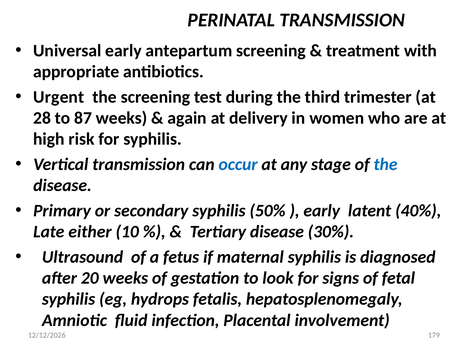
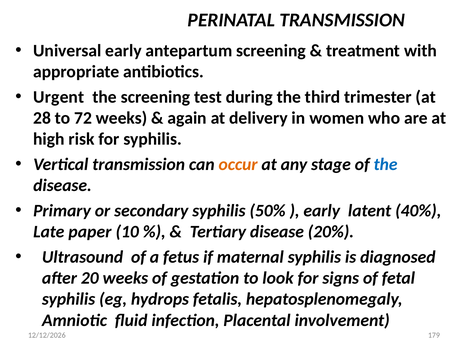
87: 87 -> 72 (83, 118)
occur colour: blue -> orange (238, 164)
either: either -> paper (90, 232)
30%: 30% -> 20% (331, 232)
